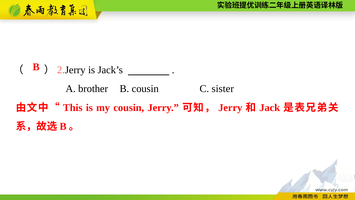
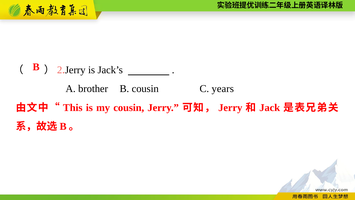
sister: sister -> years (223, 88)
